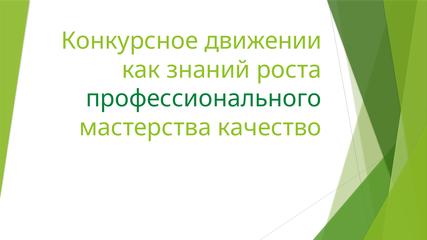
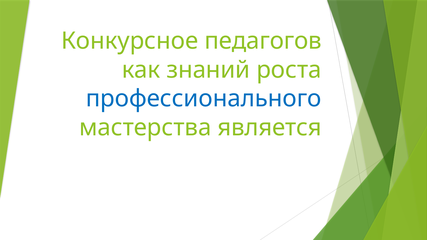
движении: движении -> педагогов (263, 41)
профессионального colour: green -> blue (204, 99)
качество: качество -> является (270, 128)
